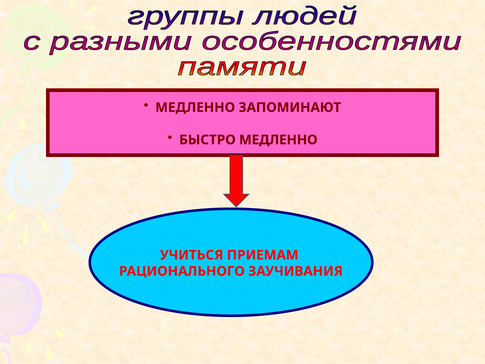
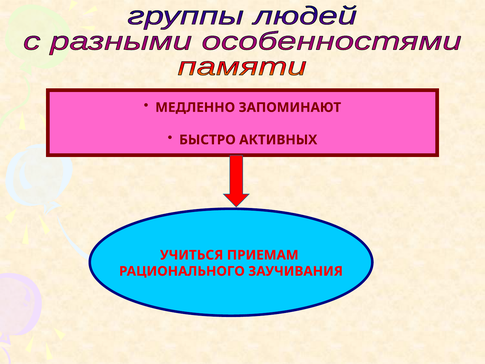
БЫСТРО МЕДЛЕННО: МЕДЛЕННО -> АКТИВНЫХ (278, 140)
